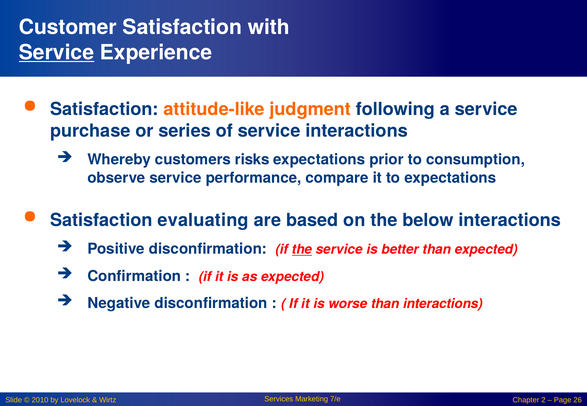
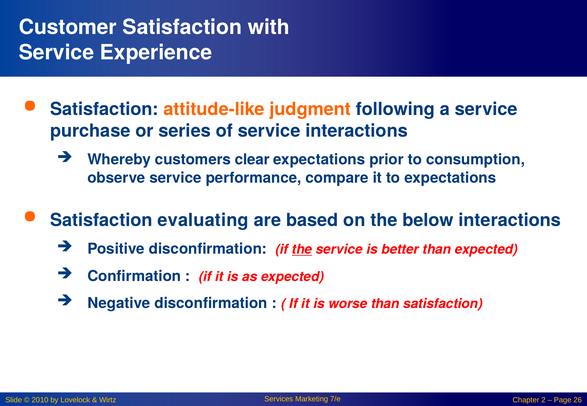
Service underline: present -> none (57, 52)
risks: risks -> clear (252, 160)
than interactions: interactions -> satisfaction (443, 304)
